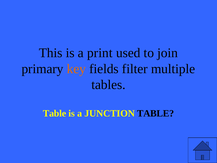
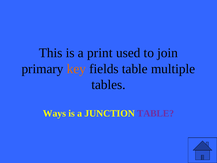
fields filter: filter -> table (135, 69)
Table: Table -> Ways (54, 113)
TABLE colour: black -> purple (156, 113)
